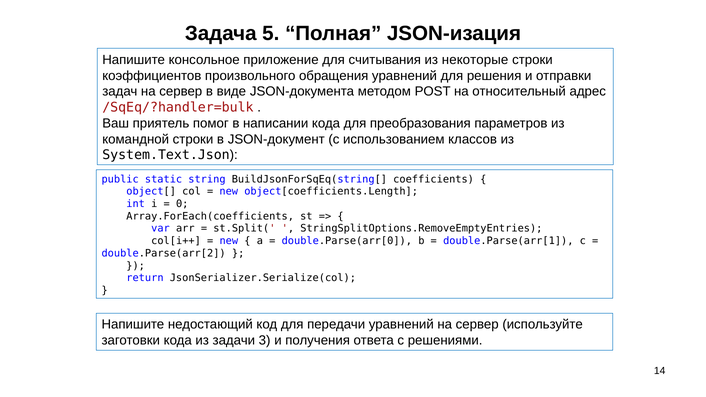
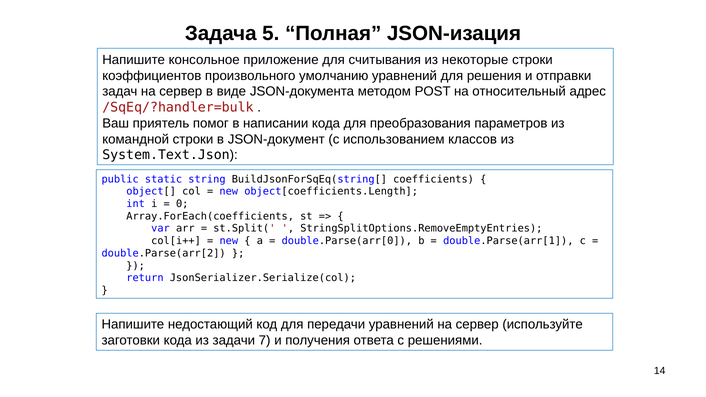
обращения: обращения -> умолчанию (334, 76)
3: 3 -> 7 (265, 341)
